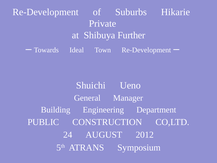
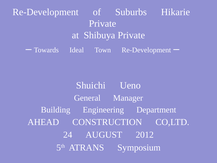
Shibuya Further: Further -> Private (131, 35)
PUBLIC: PUBLIC -> AHEAD (43, 122)
